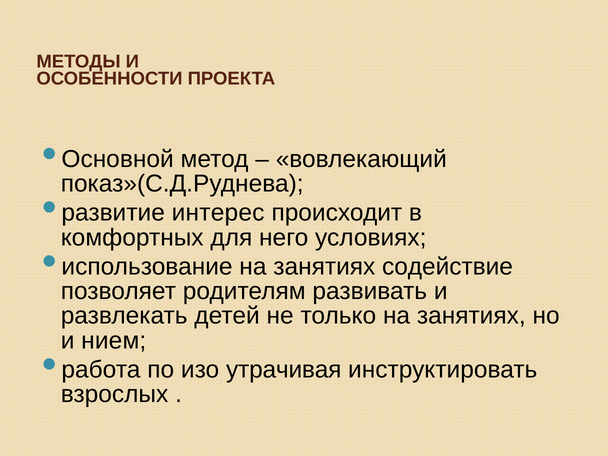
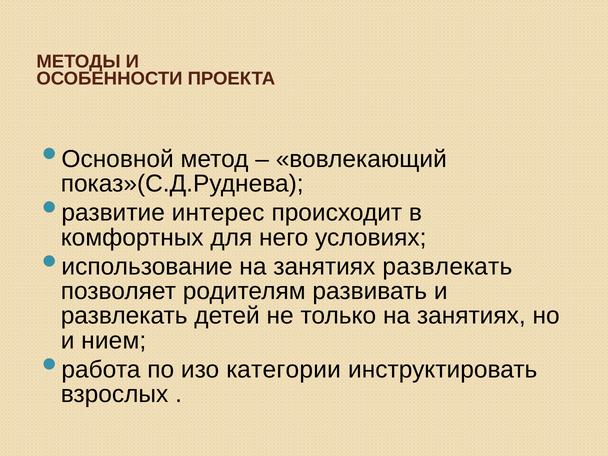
занятиях содействие: содействие -> развлекать (447, 267)
утрачивая: утрачивая -> категории (284, 370)
